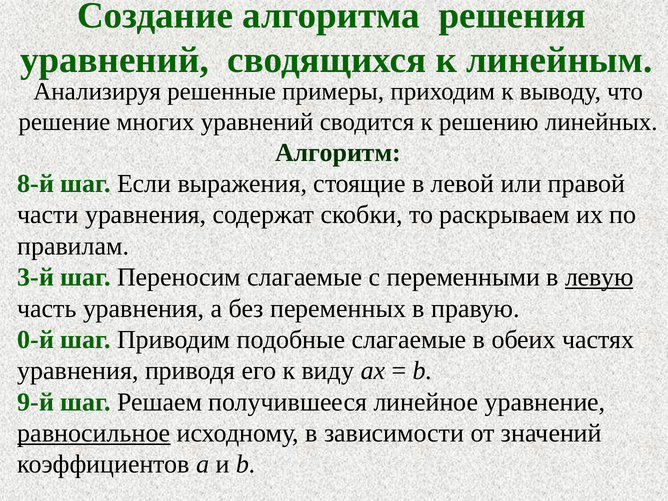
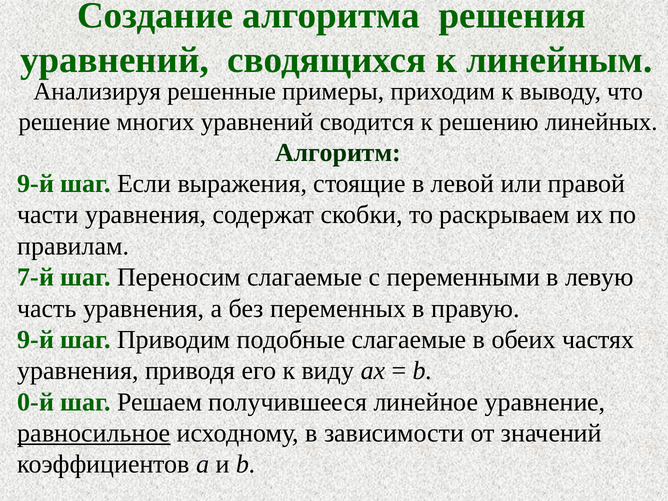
8-й: 8-й -> 9-й (36, 184)
3-й: 3-й -> 7-й (36, 277)
левую underline: present -> none (599, 277)
0-й: 0-й -> 9-й (36, 340)
9-й: 9-й -> 0-й (36, 402)
